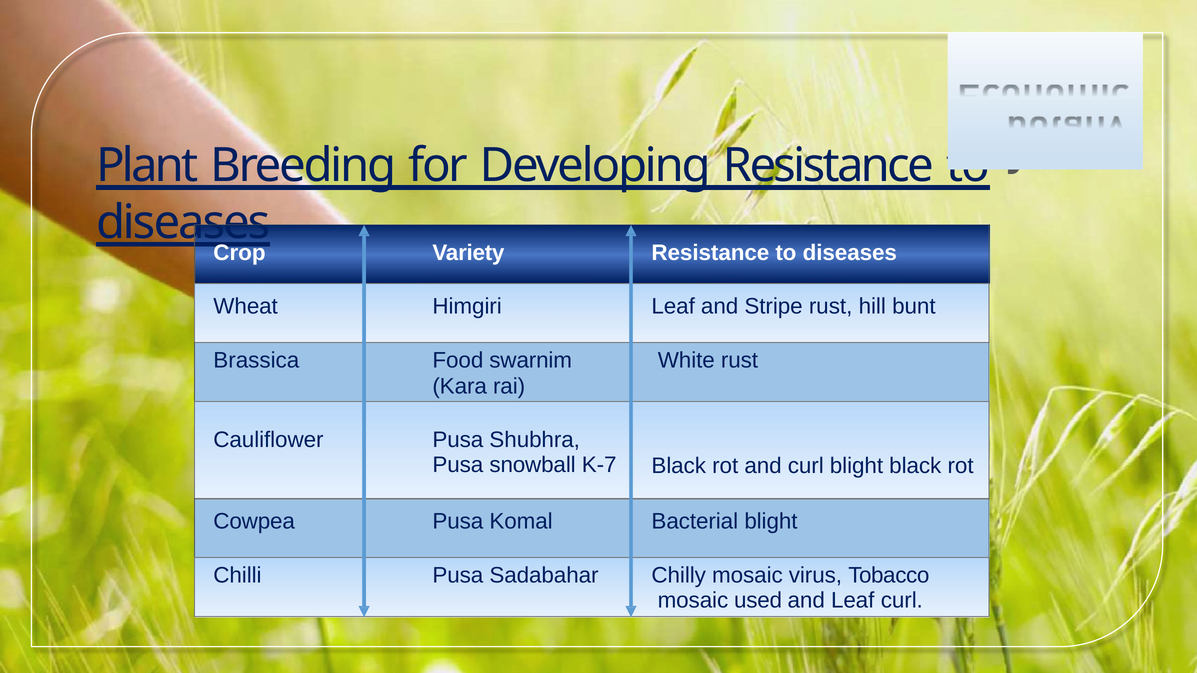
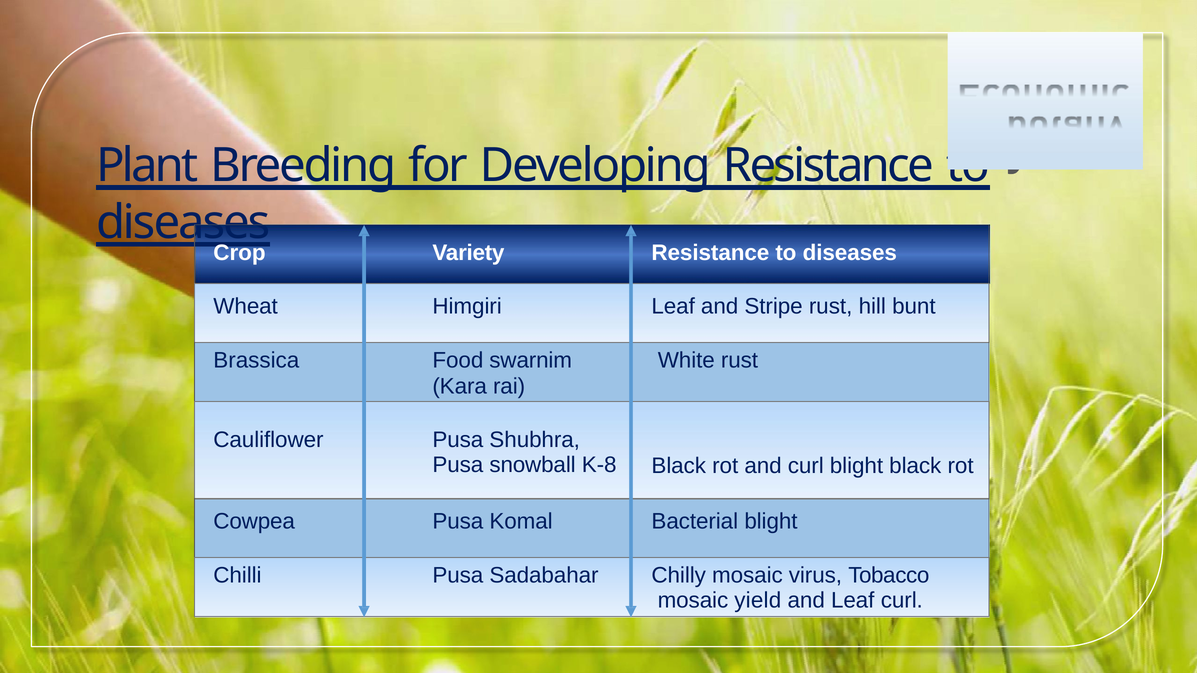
K-7: K-7 -> K-8 (599, 465)
used: used -> yield (758, 601)
